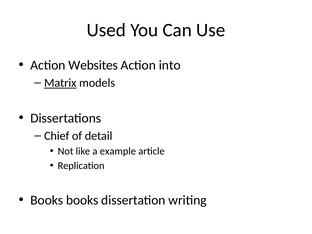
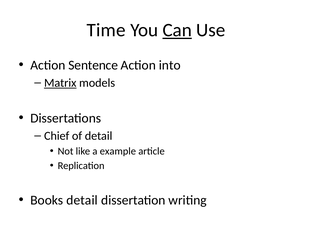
Used: Used -> Time (106, 30)
Can underline: none -> present (177, 30)
Websites: Websites -> Sentence (93, 65)
Books books: books -> detail (82, 200)
